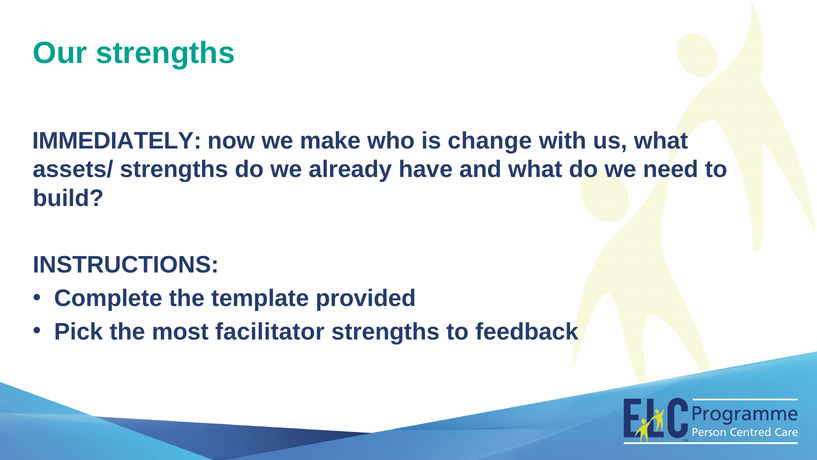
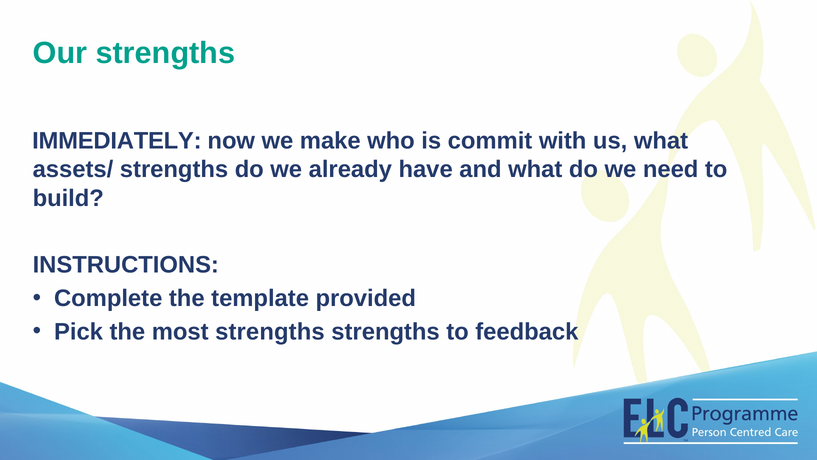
change: change -> commit (490, 141)
most facilitator: facilitator -> strengths (270, 332)
